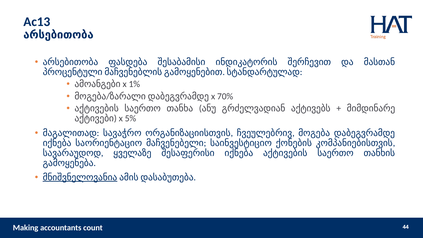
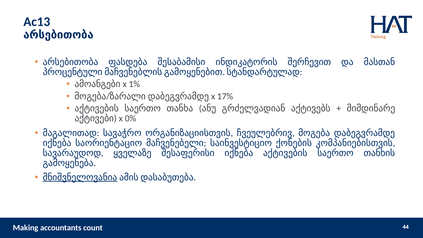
70%: 70% -> 17% (225, 96)
5%: 5% -> 0% (131, 119)
